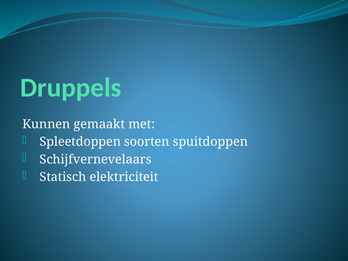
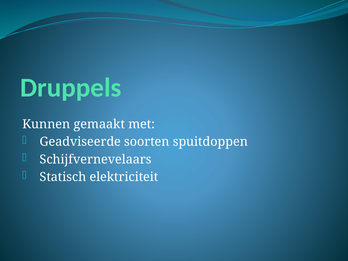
Spleetdoppen: Spleetdoppen -> Geadviseerde (80, 142)
